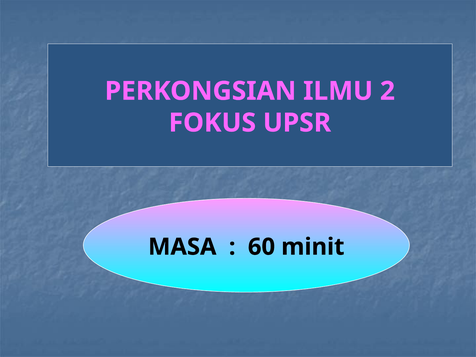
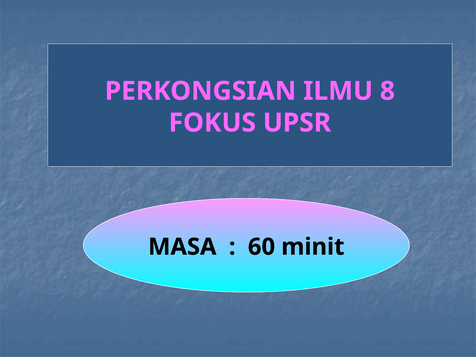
2: 2 -> 8 (387, 91)
